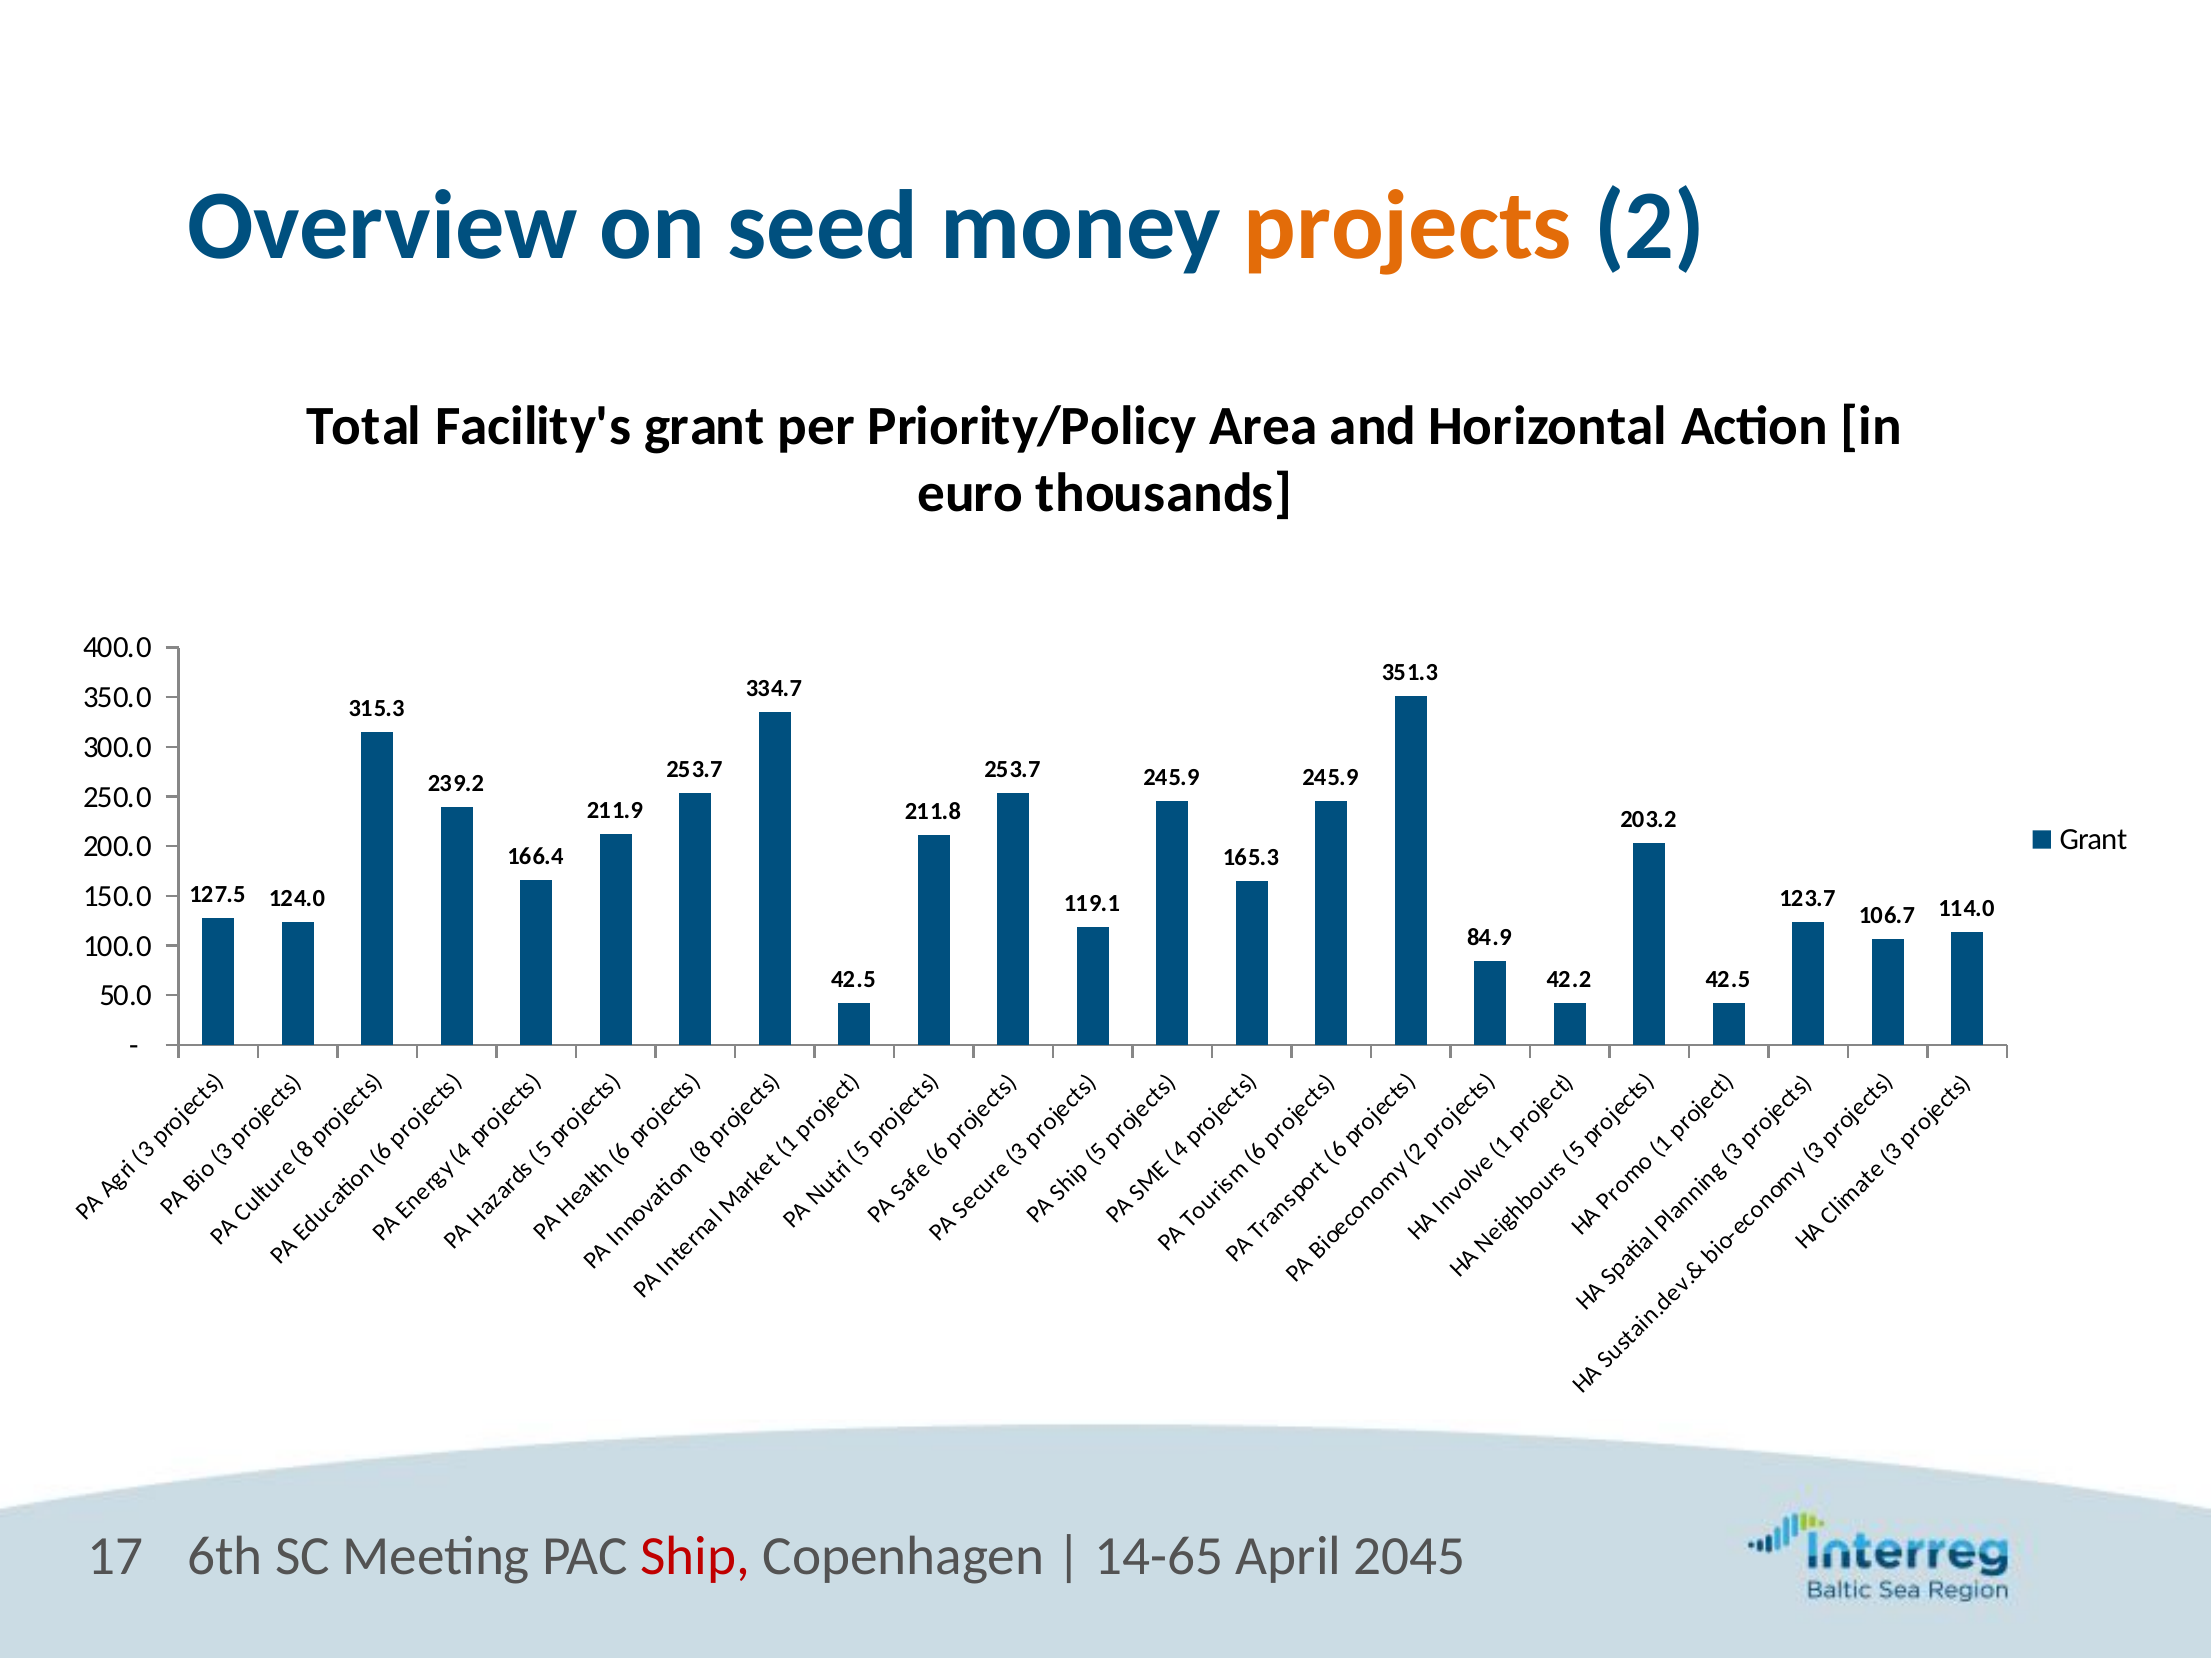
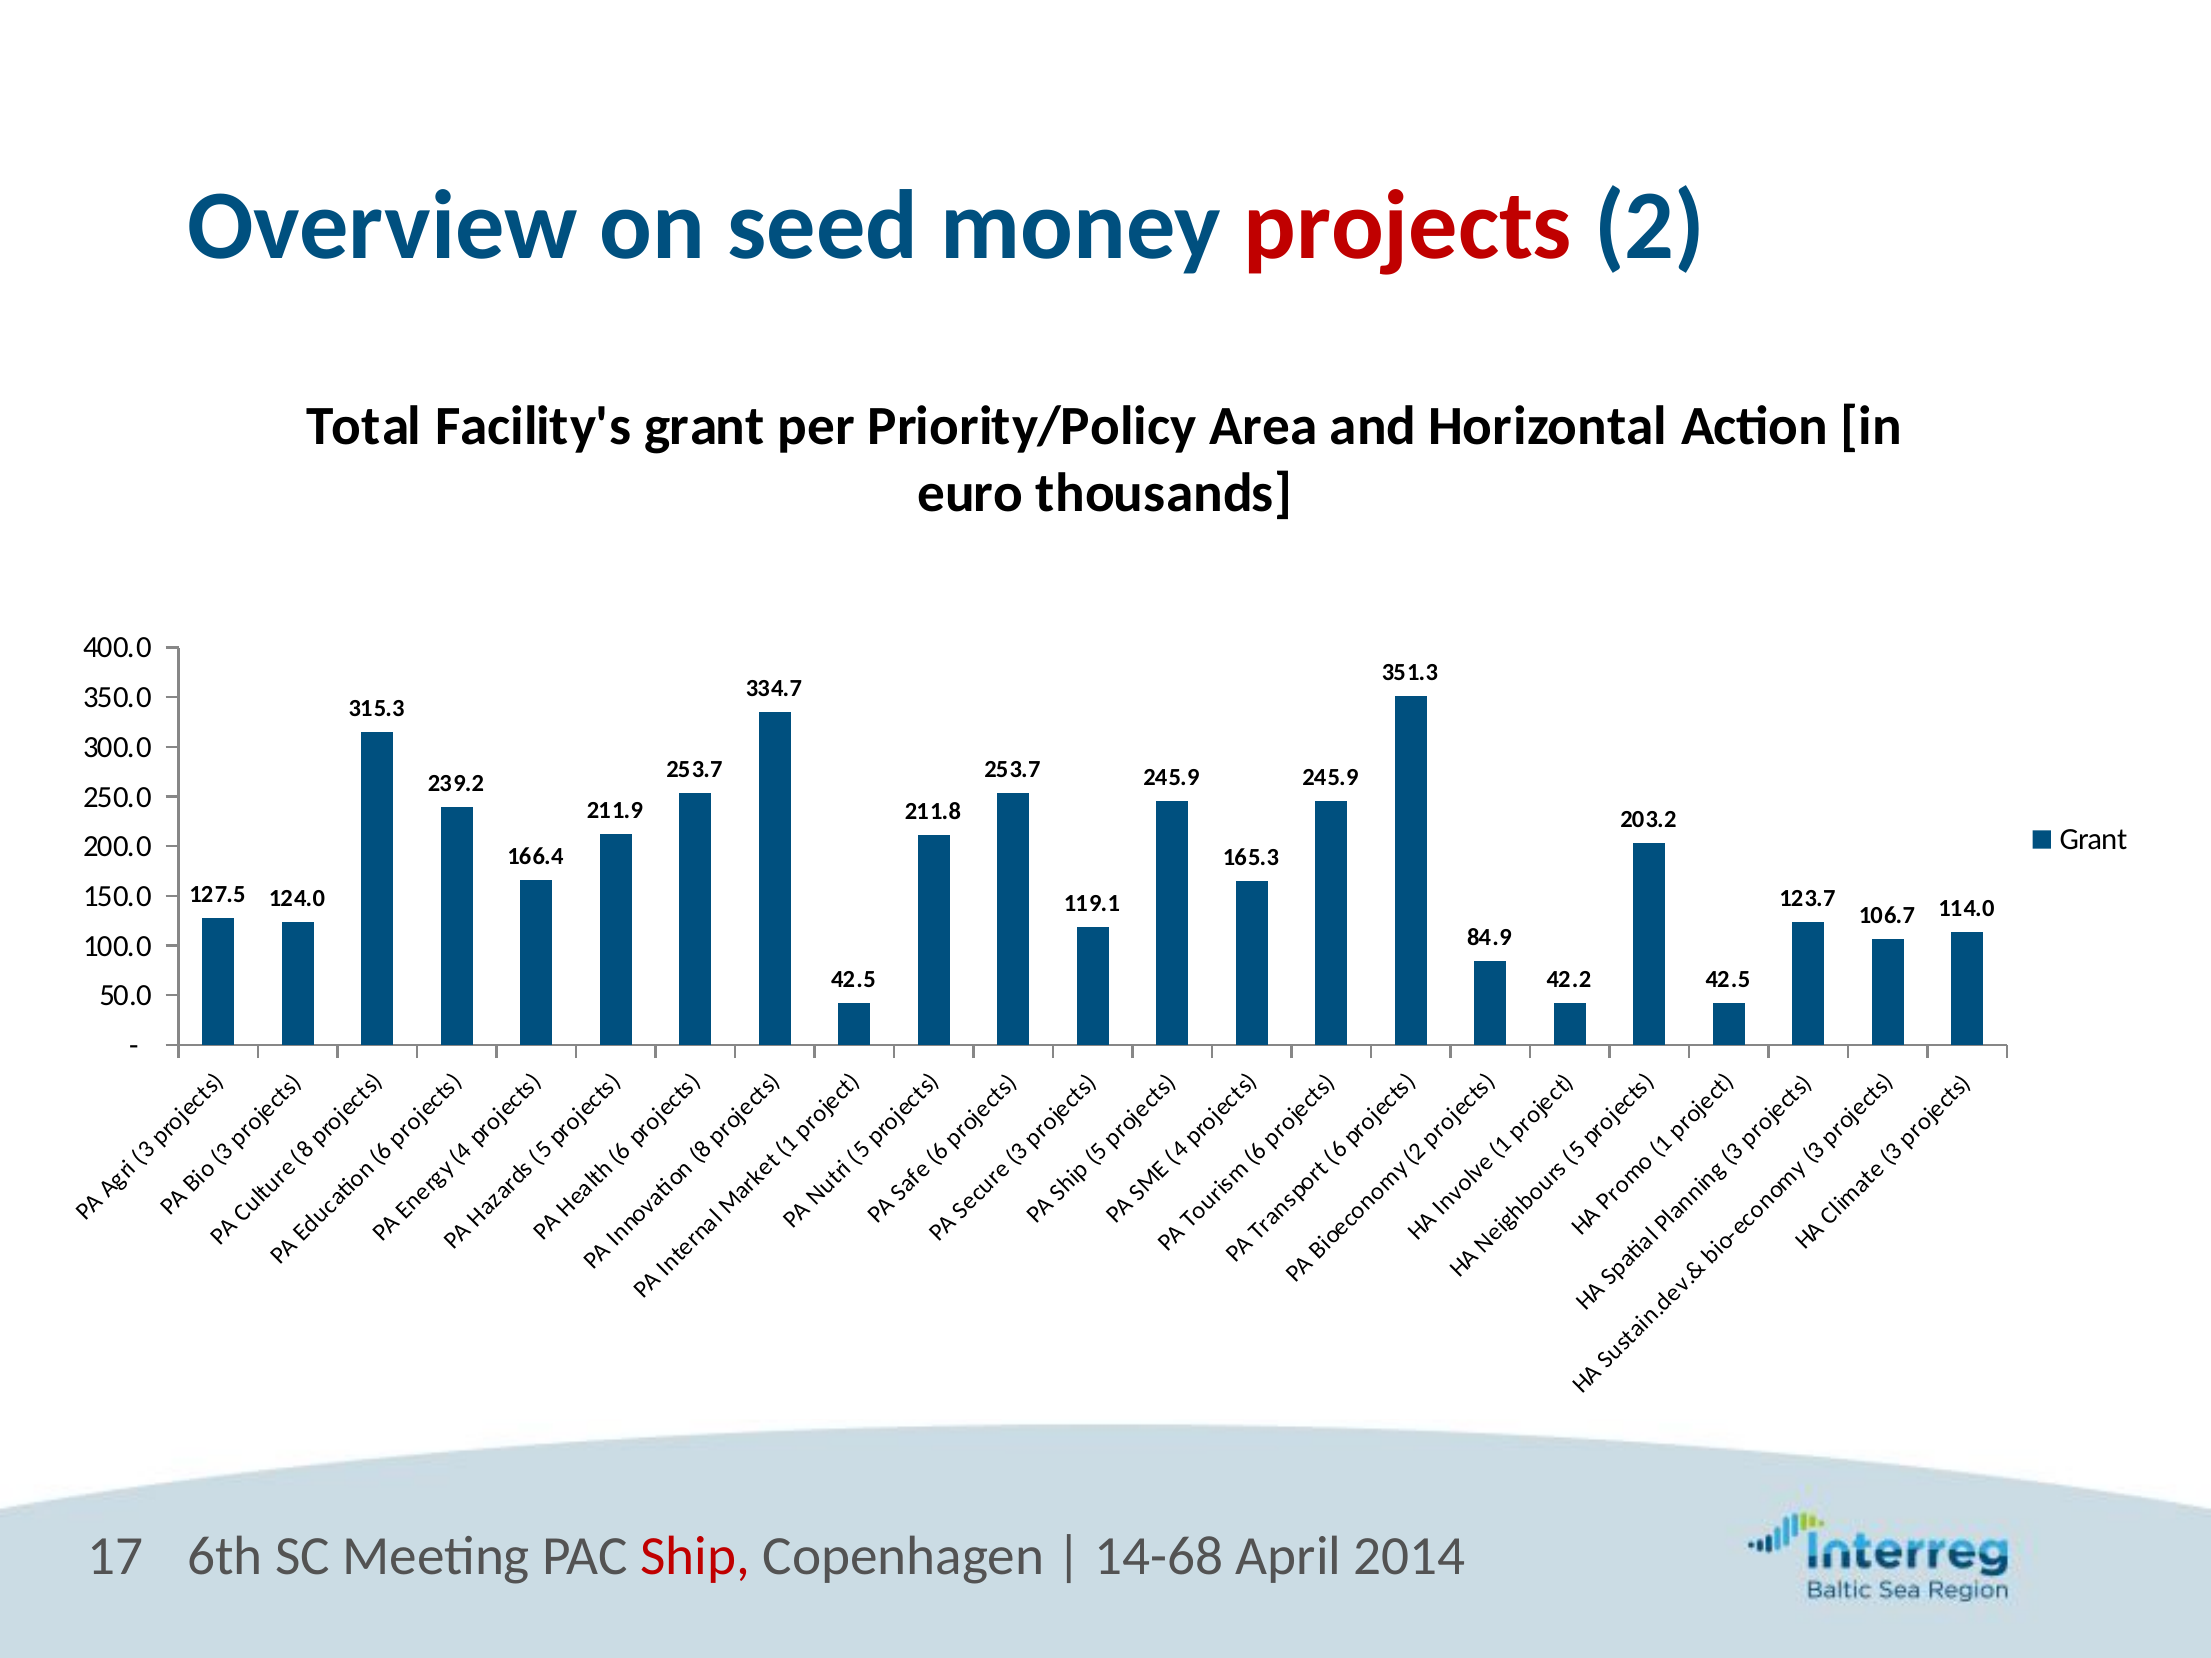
projects colour: orange -> red (1408, 226)
14-65: 14-65 -> 14-68 (1159, 1556)
2045: 2045 -> 2014 (1410, 1556)
